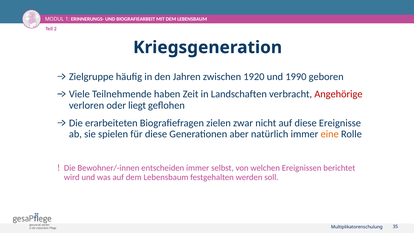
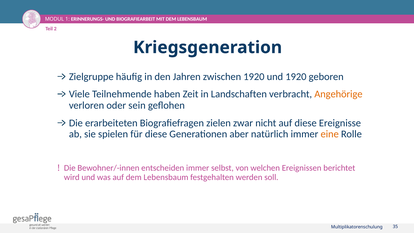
und 1990: 1990 -> 1920 (296, 77)
Angehörige colour: red -> orange (338, 94)
liegt: liegt -> sein (137, 105)
